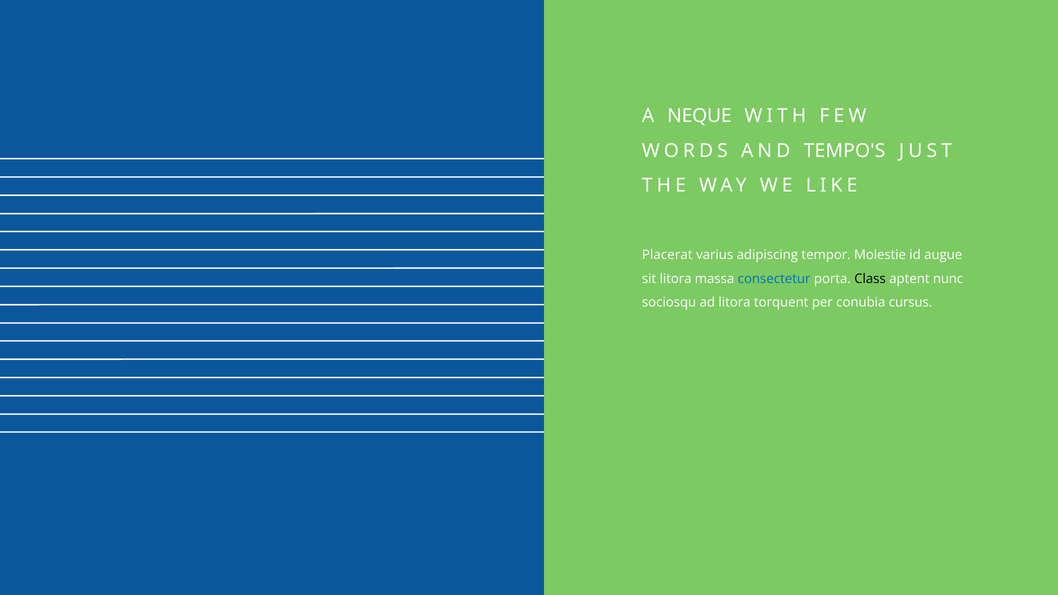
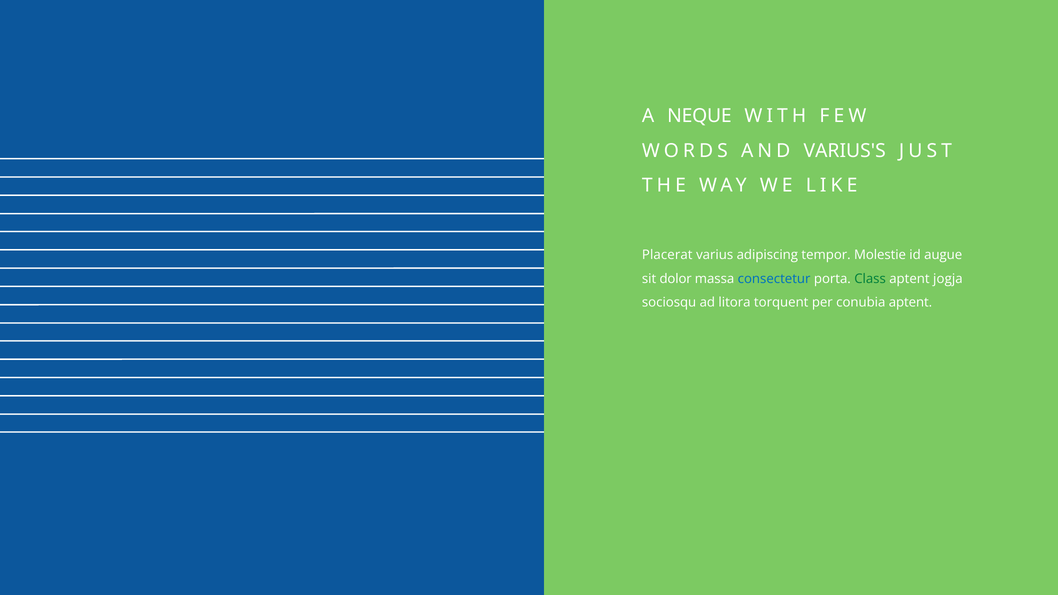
TEMPO'S: TEMPO'S -> VARIUS'S (845, 151)
sit litora: litora -> dolor (676, 279)
Class colour: black -> green (870, 279)
nunc: nunc -> jogja (948, 279)
conubia cursus: cursus -> aptent (910, 303)
